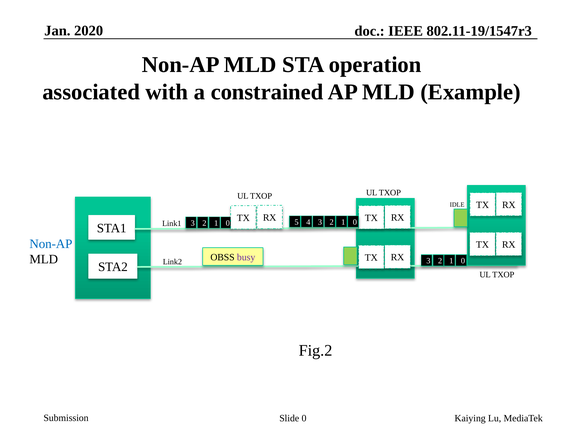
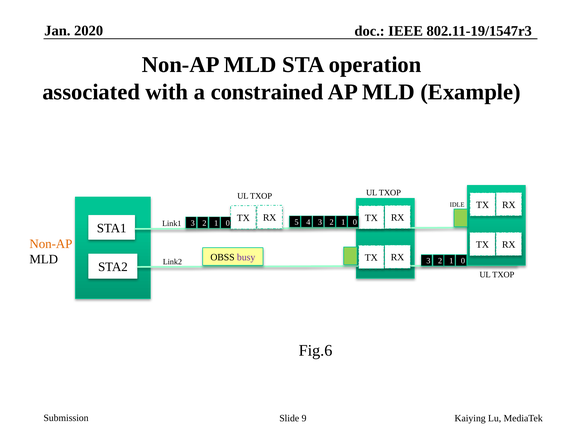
Non-AP colour: blue -> orange (51, 244)
Fig.2: Fig.2 -> Fig.6 (316, 350)
Slide 0: 0 -> 9 (304, 418)
